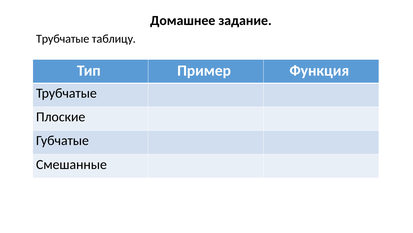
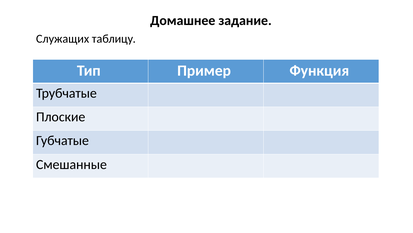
Трубчатые: Трубчатые -> Служащих (63, 39)
